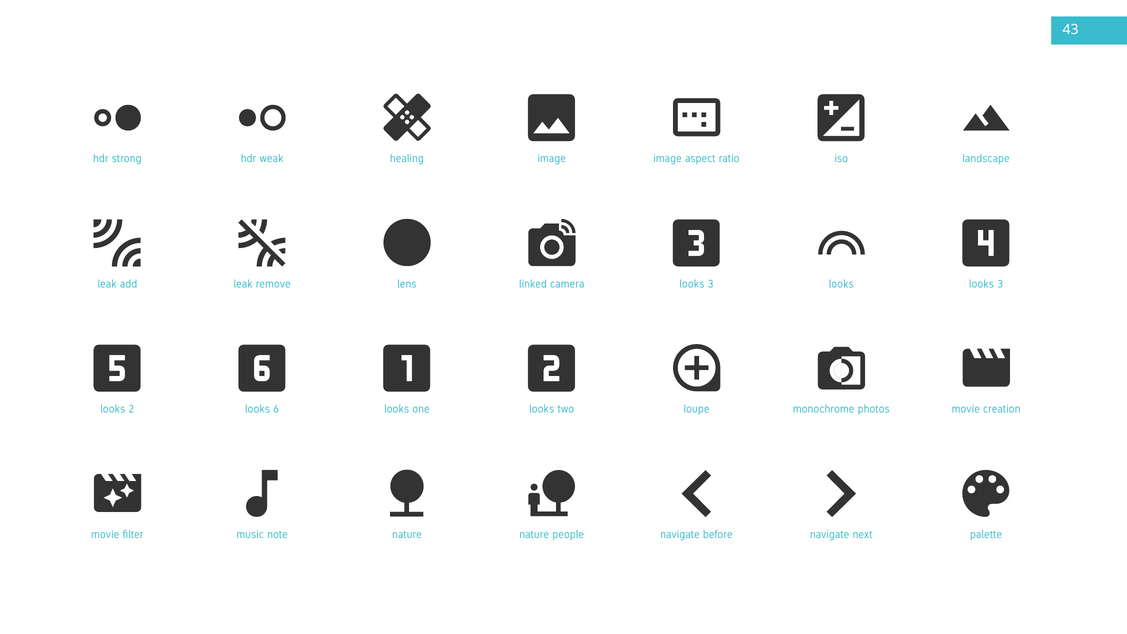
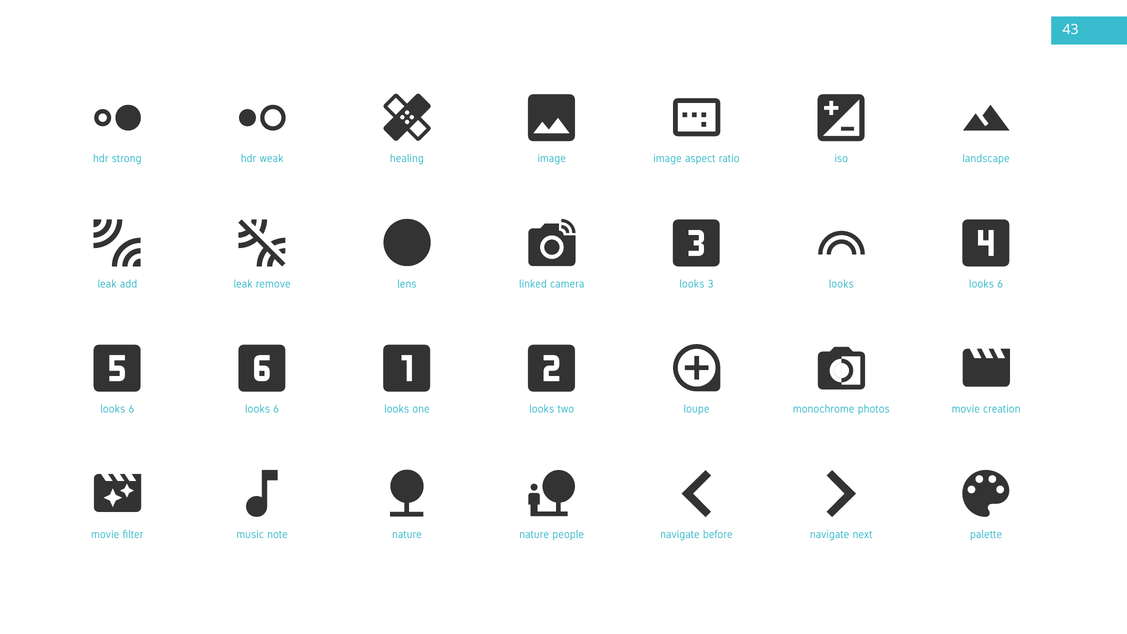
looks looks 3: 3 -> 6 (1000, 284)
2: 2 -> 6 (131, 409)
